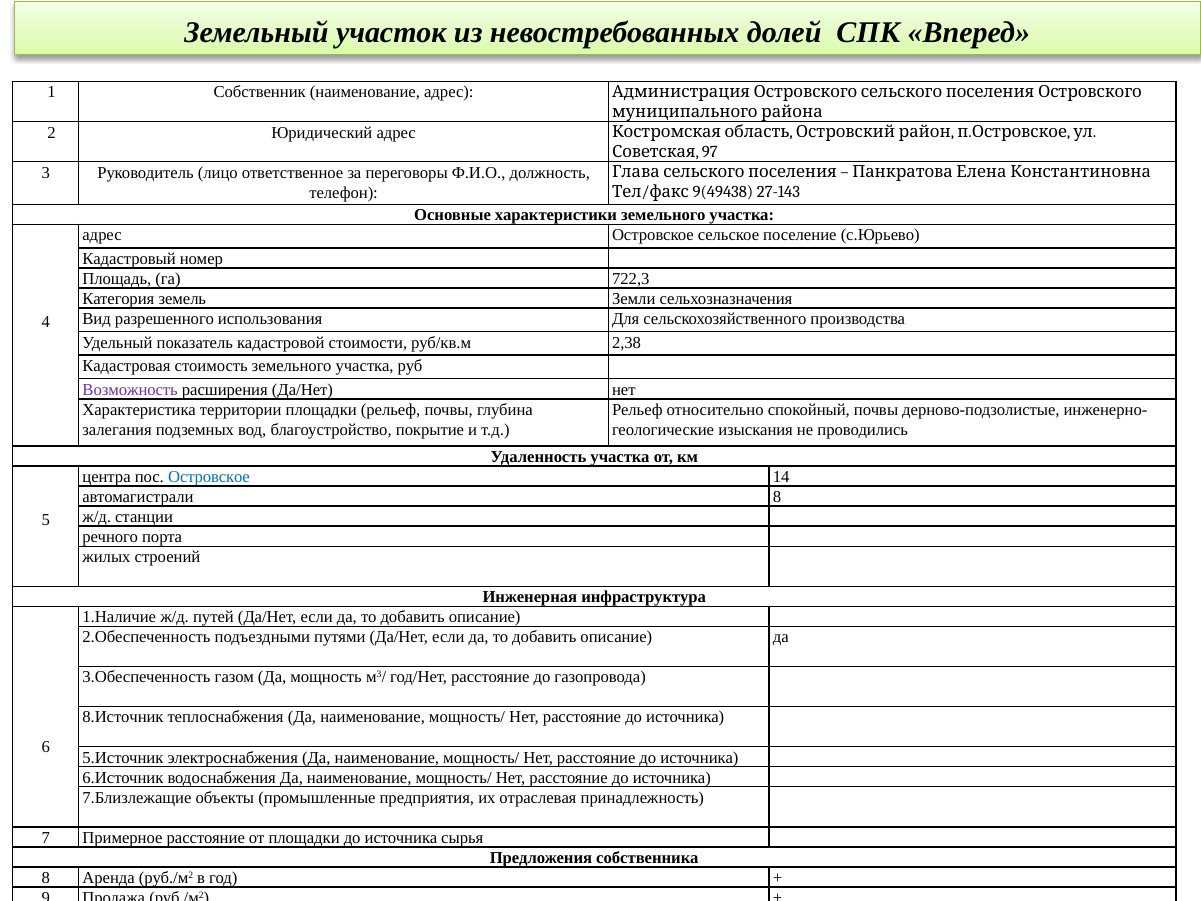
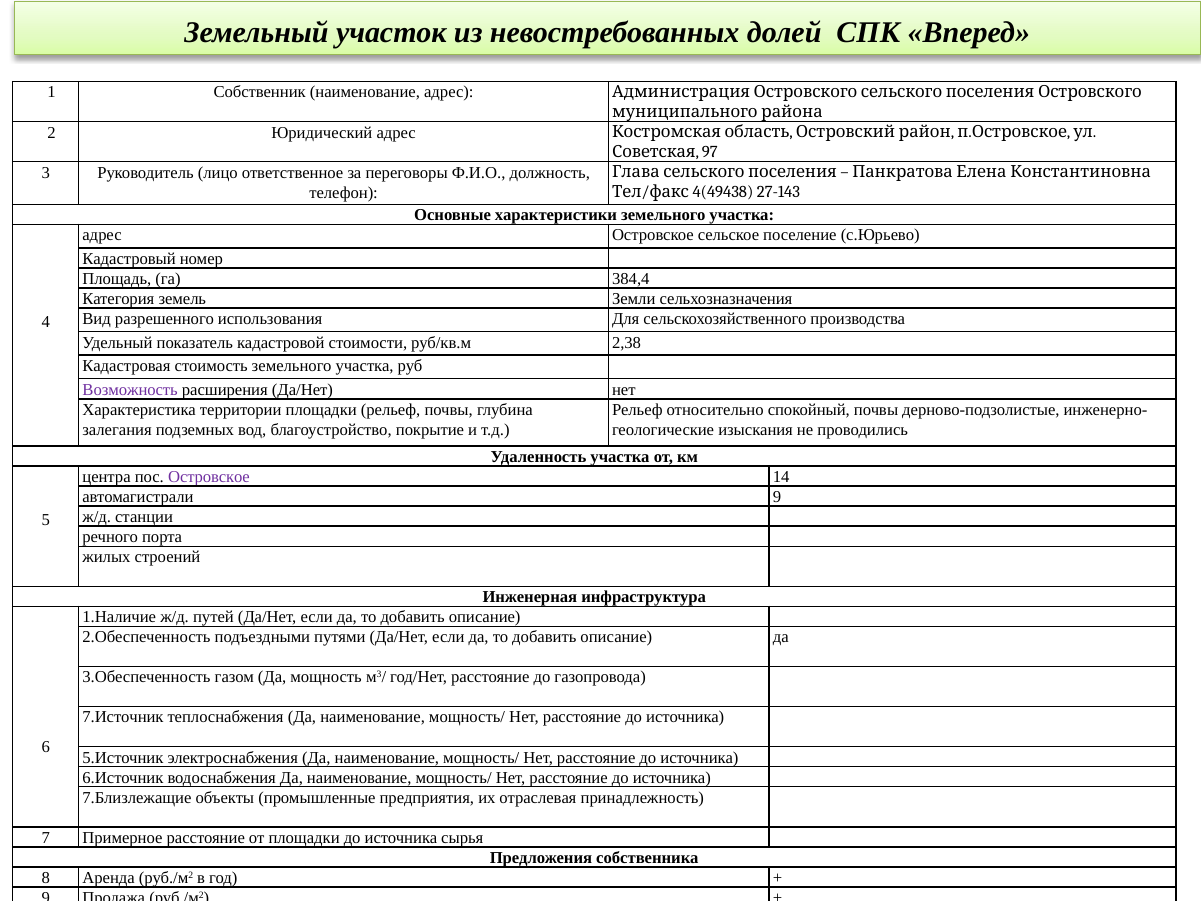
9(49438: 9(49438 -> 4(49438 (723, 192)
722,3: 722,3 -> 384,4 (631, 279)
Островское colour: blue -> purple (209, 477)
автомагистрали 8: 8 -> 9 (777, 497)
8.Источник: 8.Источник -> 7.Источник (123, 717)
